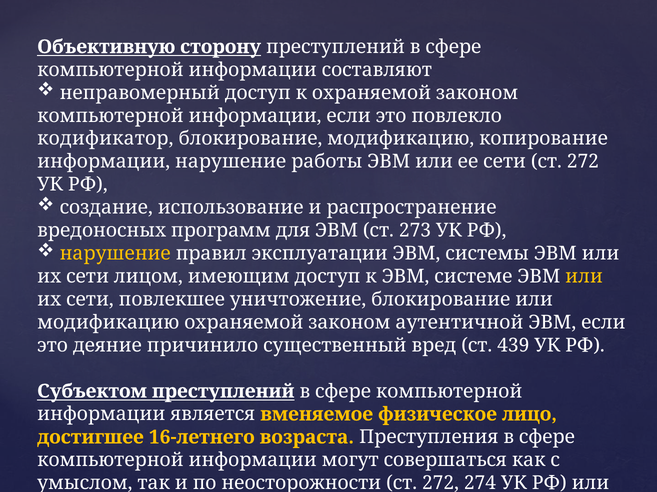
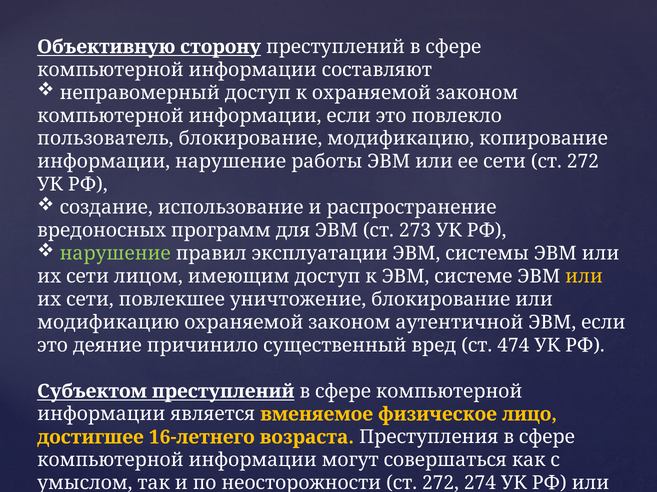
кодификатор: кодификатор -> пользователь (105, 139)
нарушение colour: yellow -> light green (115, 254)
439: 439 -> 474 (513, 346)
